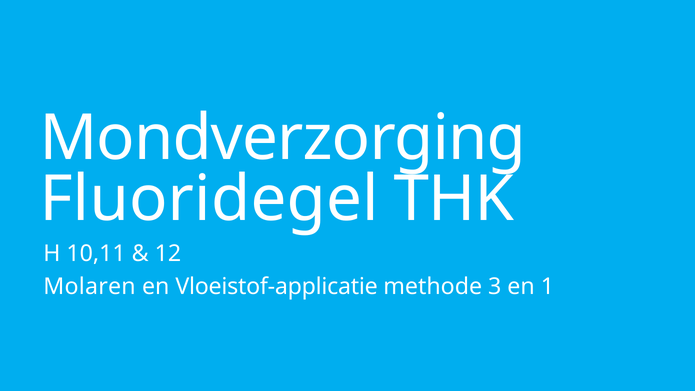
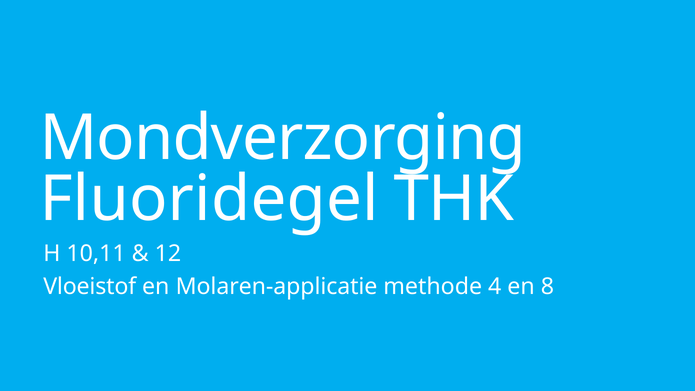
Molaren: Molaren -> Vloeistof (90, 287)
Vloeistof-applicatie: Vloeistof-applicatie -> Molaren-applicatie (277, 287)
3: 3 -> 4 (495, 287)
1: 1 -> 8 (547, 287)
